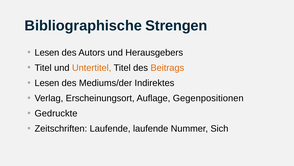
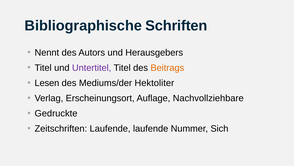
Strengen: Strengen -> Schriften (176, 26)
Lesen: Lesen -> Nennt (47, 52)
Untertitel colour: orange -> purple (92, 68)
Indirektes: Indirektes -> Hektoliter (154, 83)
Gegenpositionen: Gegenpositionen -> Nachvollziehbare (208, 98)
